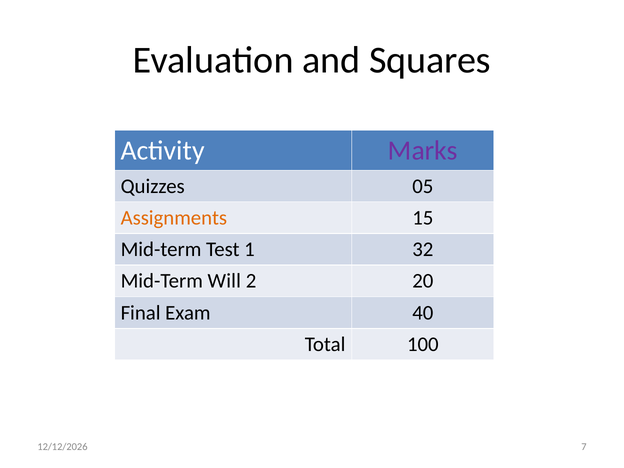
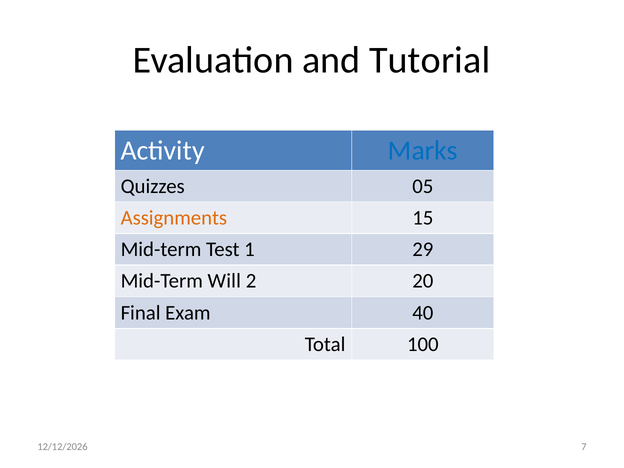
Squares: Squares -> Tutorial (430, 60)
Marks colour: purple -> blue (423, 150)
32: 32 -> 29 (423, 249)
